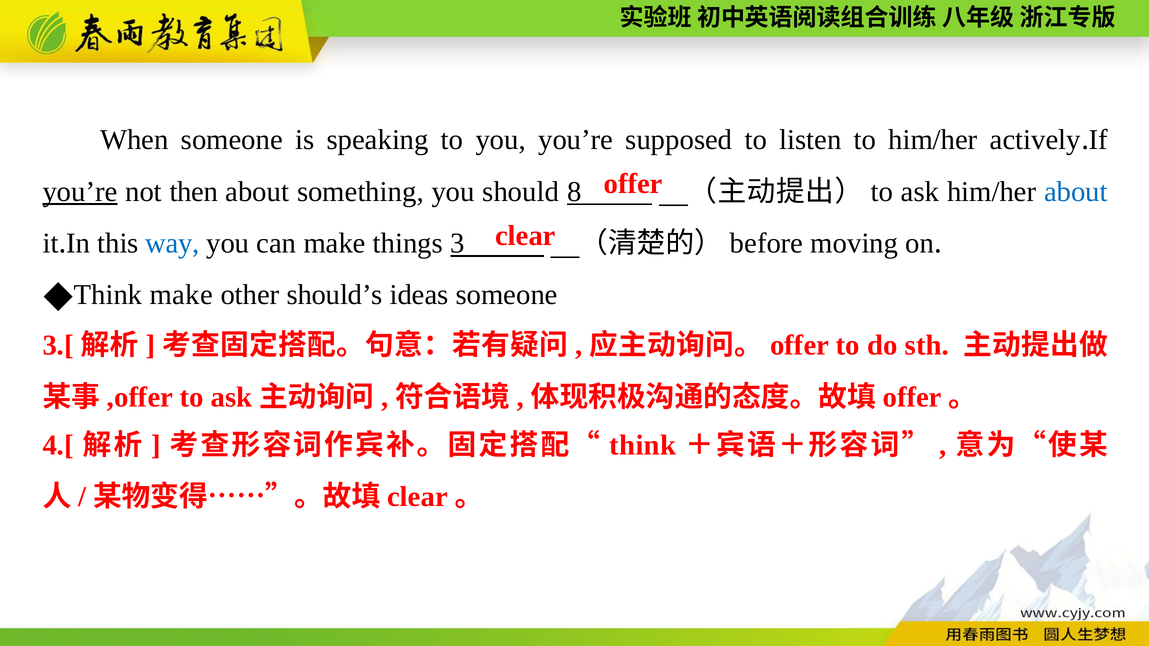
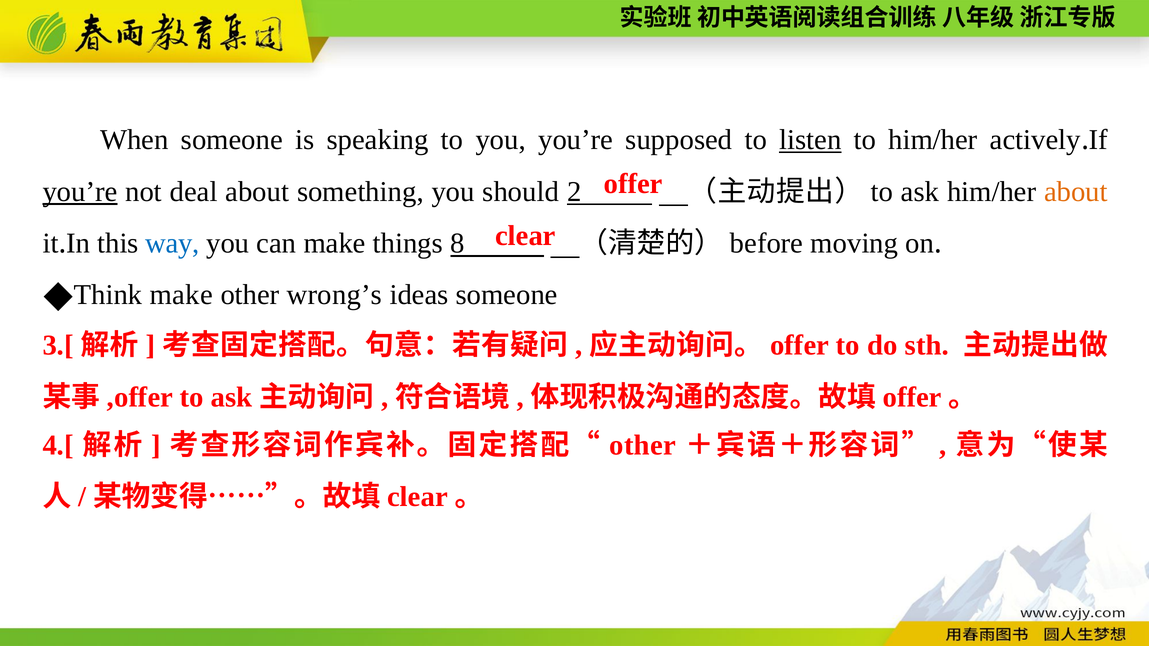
listen underline: none -> present (810, 140)
then: then -> deal (194, 192)
8: 8 -> 2 (574, 192)
about colour: blue -> orange (1076, 192)
3: 3 -> 8 (458, 243)
should’s: should’s -> wrong’s (334, 295)
think: think -> other (643, 445)
